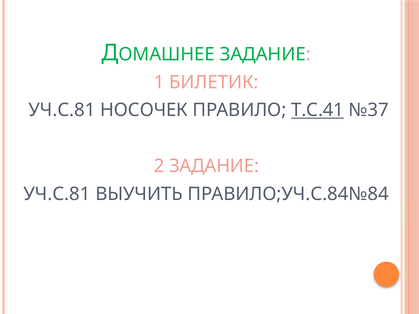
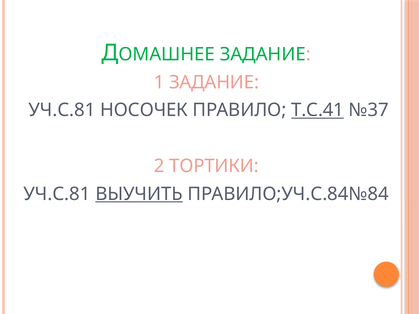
1 БИЛЕТИК: БИЛЕТИК -> ЗАДАНИЕ (214, 82)
2 ЗАДАНИЕ: ЗАДАНИЕ -> ТОРТИКИ (214, 166)
ВЫУЧИТЬ underline: none -> present (139, 194)
